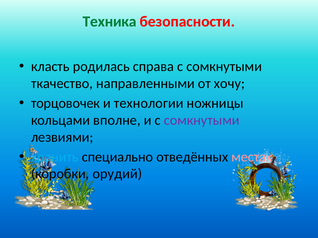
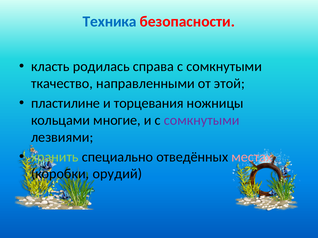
Техника colour: green -> blue (110, 21)
хочу: хочу -> этой (229, 84)
торцовочек: торцовочек -> пластилине (66, 103)
технологии: технологии -> торцевания (149, 103)
вполне: вполне -> многие (117, 120)
хранить colour: light blue -> light green (55, 157)
